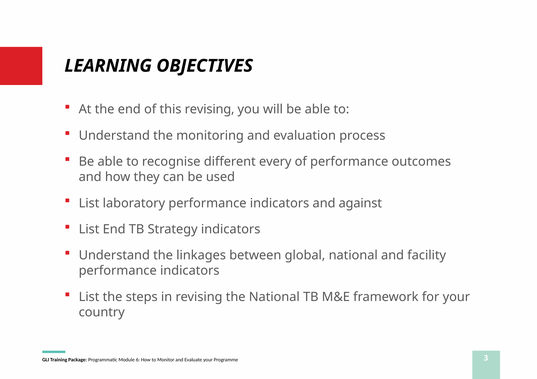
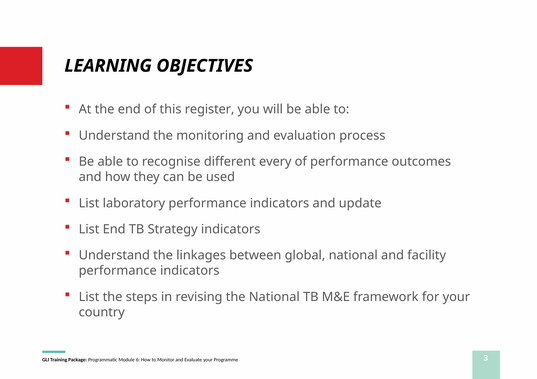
this revising: revising -> register (210, 109)
against: against -> update (360, 203)
